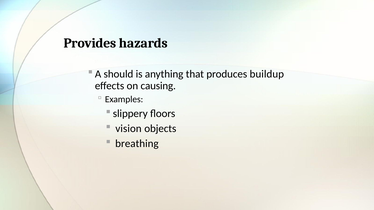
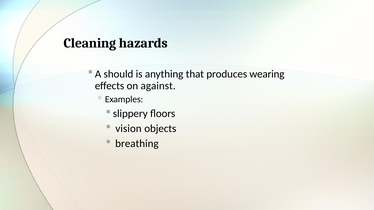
Provides: Provides -> Cleaning (90, 43)
buildup: buildup -> wearing (267, 74)
causing: causing -> against (158, 86)
